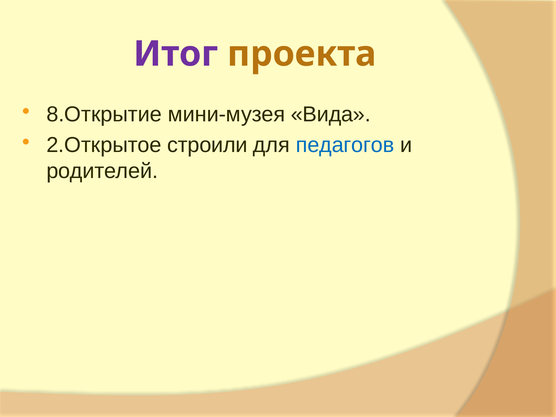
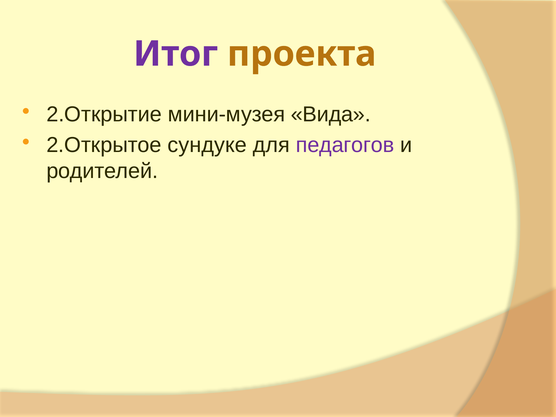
8.Открытие: 8.Открытие -> 2.Открытие (104, 115)
строили: строили -> сундуке (207, 145)
педагогов colour: blue -> purple (345, 145)
